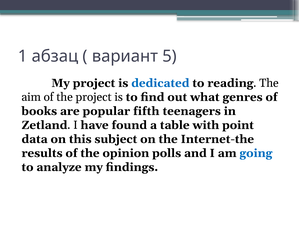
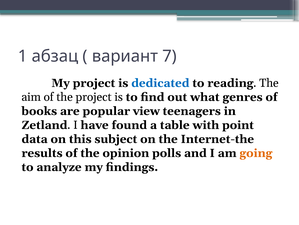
5: 5 -> 7 (170, 56)
fifth: fifth -> view (146, 111)
going colour: blue -> orange (256, 153)
